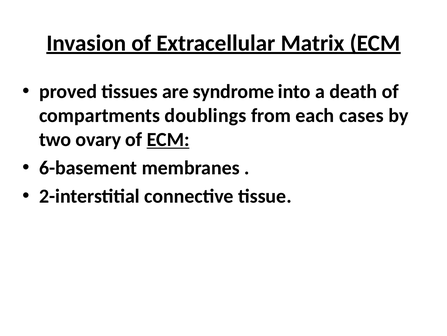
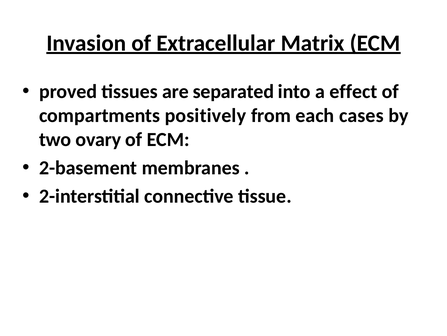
syndrome: syndrome -> separated (233, 92)
death: death -> effect (353, 92)
doublings: doublings -> positively (205, 115)
ECM underline: present -> none (168, 139)
6-basement: 6-basement -> 2-basement (88, 167)
